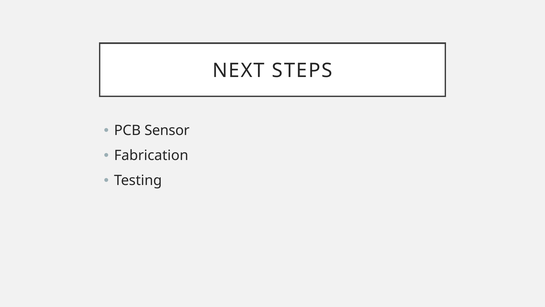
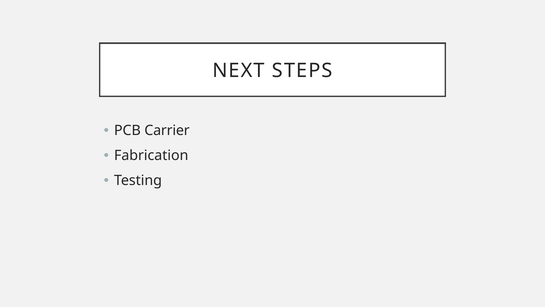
Sensor: Sensor -> Carrier (167, 130)
